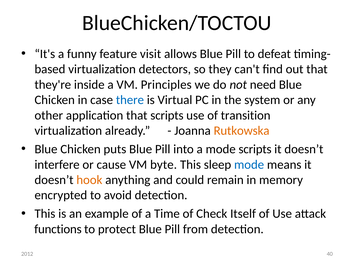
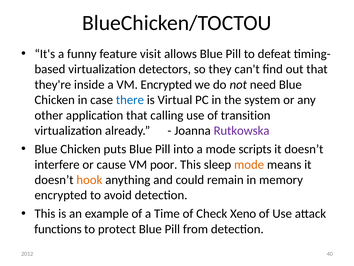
VM Principles: Principles -> Encrypted (166, 84)
that scripts: scripts -> calling (167, 115)
Rutkowska colour: orange -> purple (242, 130)
byte: byte -> poor (164, 164)
mode colour: blue -> orange (249, 164)
Itself: Itself -> Xeno (243, 213)
